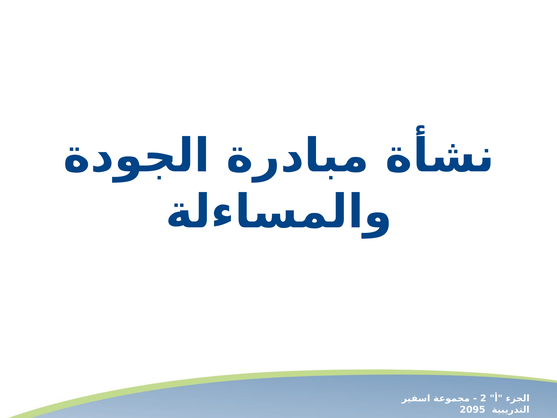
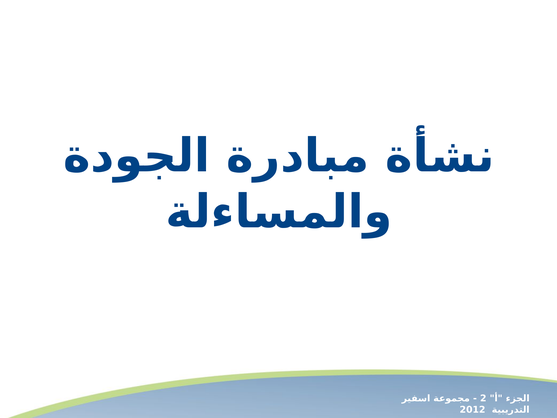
2095: 2095 -> 2012 (473, 409)
